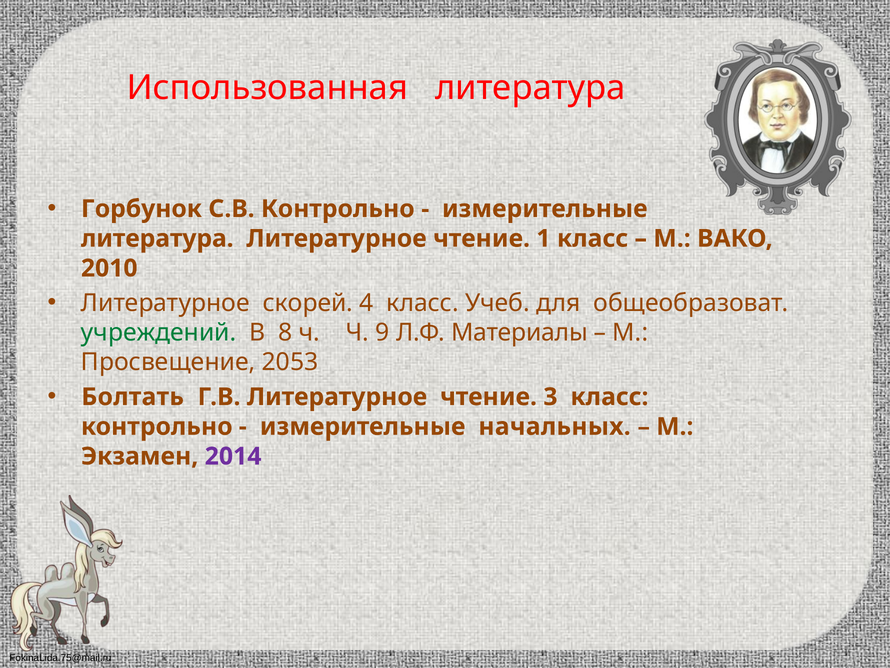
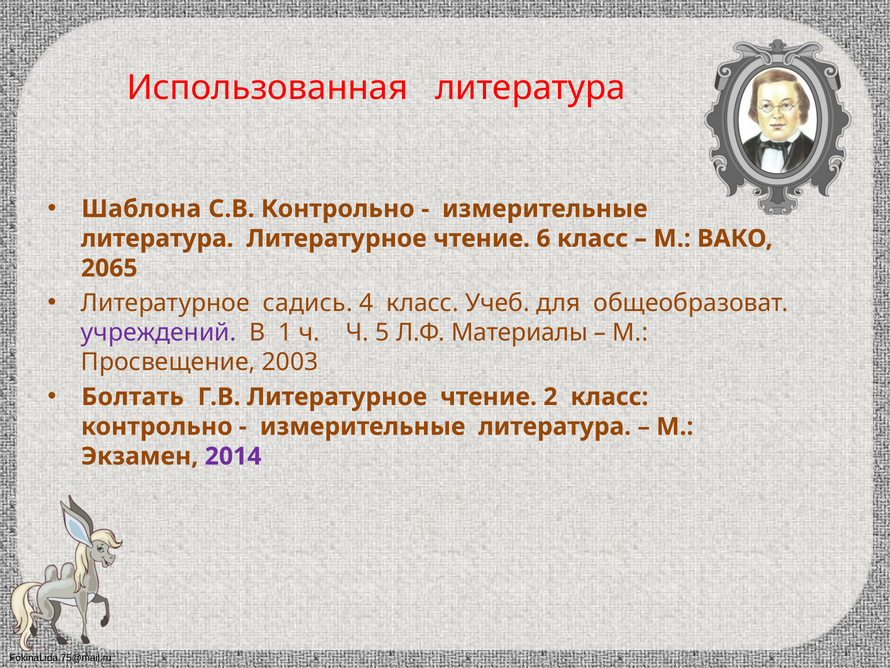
Горбунок: Горбунок -> Шаблона (141, 209)
1: 1 -> 6 (543, 238)
2010: 2010 -> 2065 (109, 268)
скорей: скорей -> садись (308, 303)
учреждений colour: green -> purple (159, 332)
8: 8 -> 1 (285, 332)
9: 9 -> 5 (383, 332)
2053: 2053 -> 2003 (290, 362)
3: 3 -> 2 (550, 397)
начальных: начальных -> литература (555, 426)
